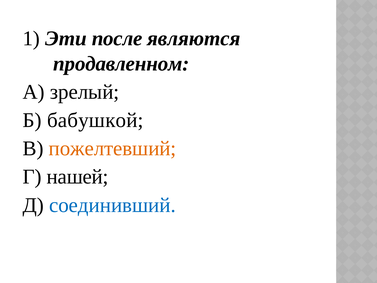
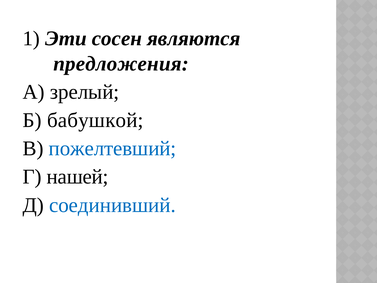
после: после -> сосен (117, 38)
продавленном: продавленном -> предложения (121, 64)
пожелтевший colour: orange -> blue (112, 148)
